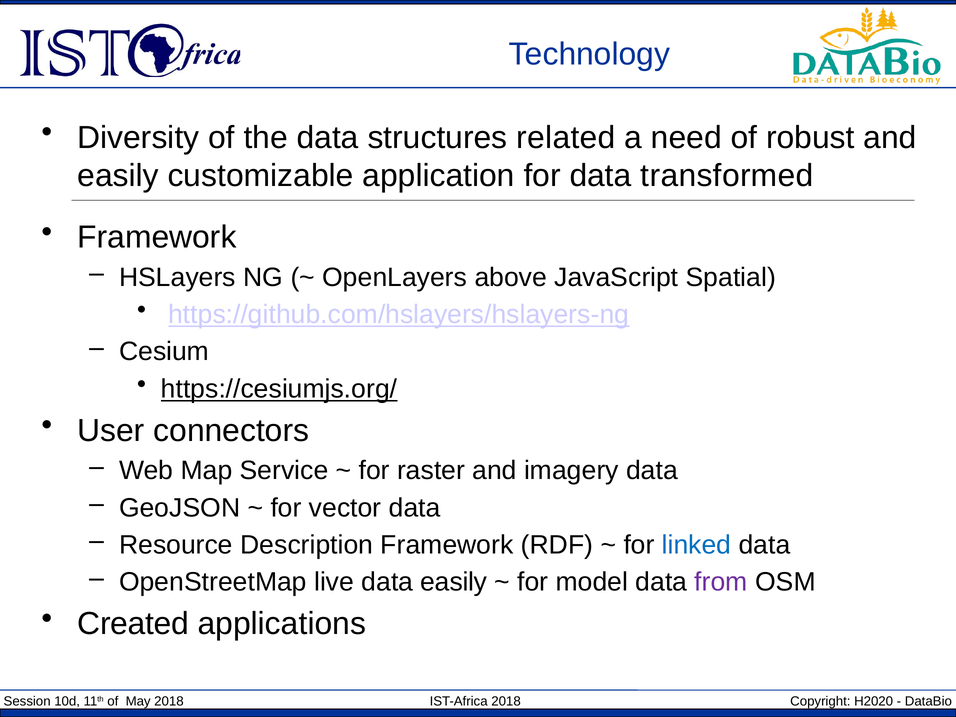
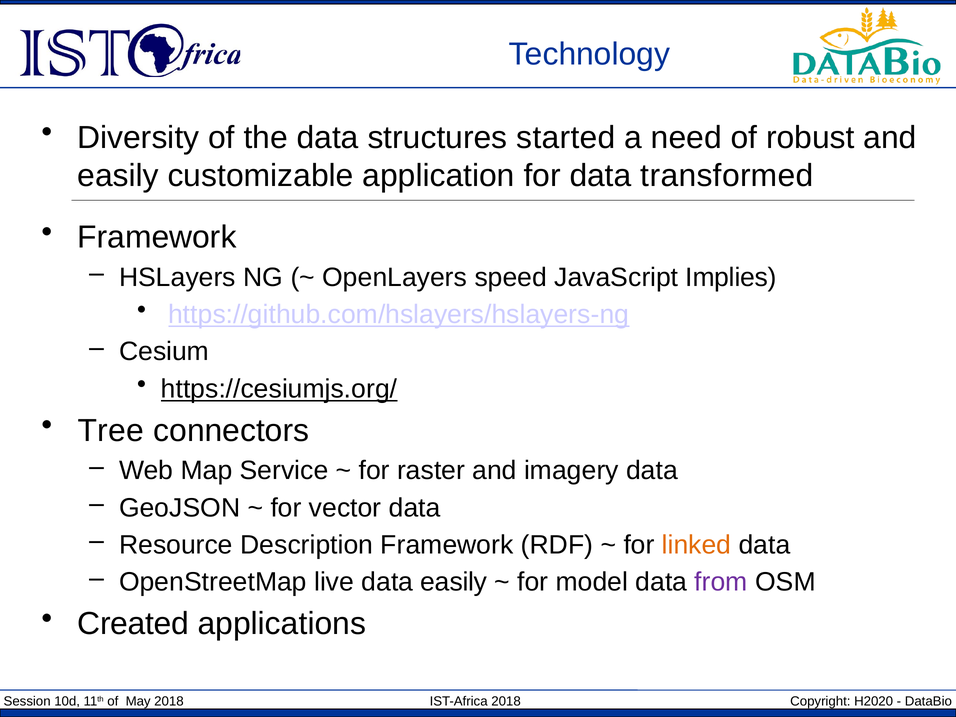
related: related -> started (566, 138)
above: above -> speed (511, 277)
Spatial: Spatial -> Implies (731, 277)
User: User -> Tree (111, 431)
linked colour: blue -> orange (697, 545)
